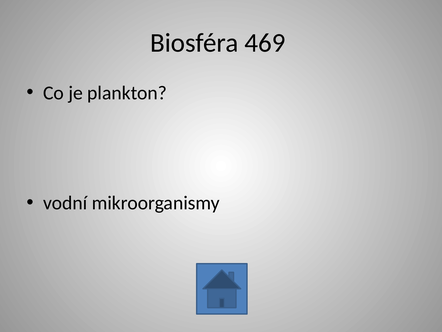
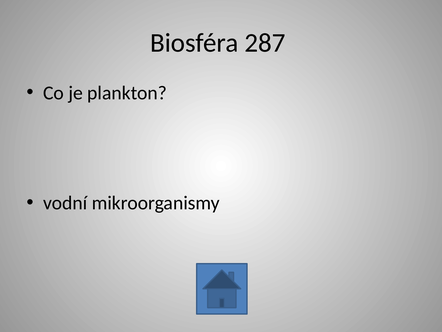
469: 469 -> 287 (265, 43)
